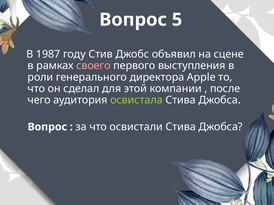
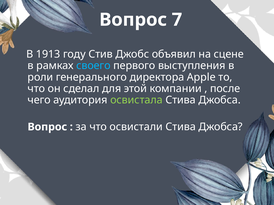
5: 5 -> 7 (177, 20)
1987: 1987 -> 1913 (48, 54)
своего colour: pink -> light blue (93, 66)
